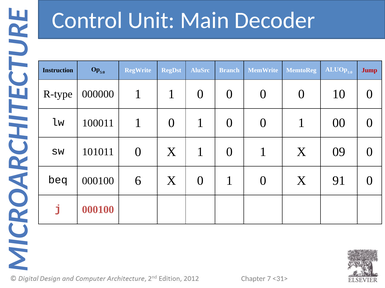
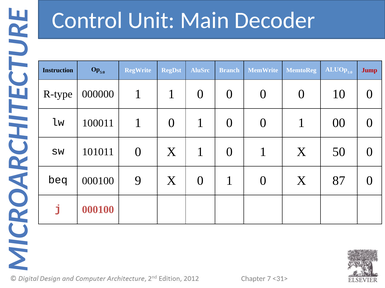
09: 09 -> 50 (339, 152)
6: 6 -> 9 (138, 181)
91: 91 -> 87 (339, 181)
